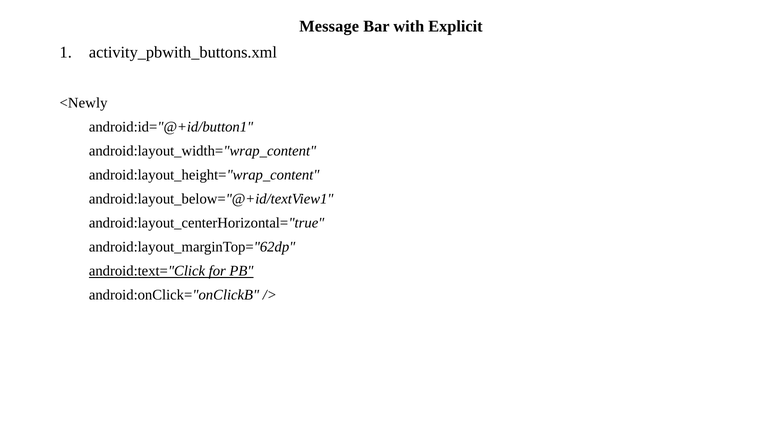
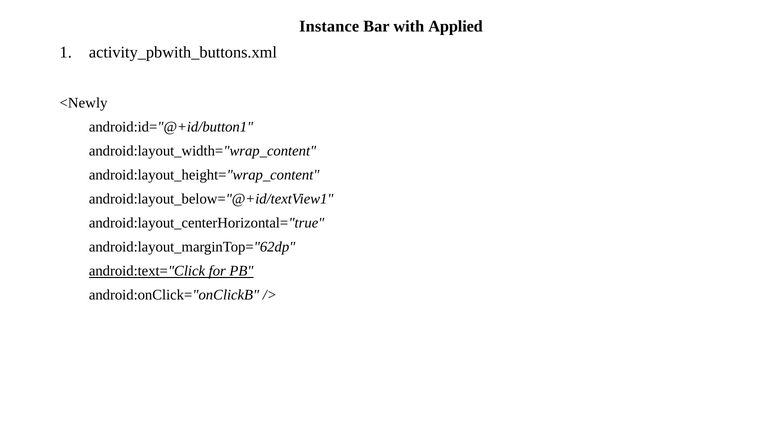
Message: Message -> Instance (329, 27)
Explicit: Explicit -> Applied (456, 27)
